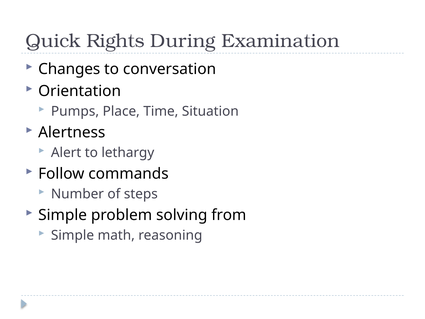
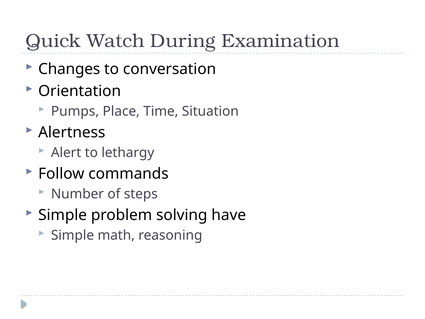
Rights: Rights -> Watch (116, 41)
from: from -> have (229, 215)
